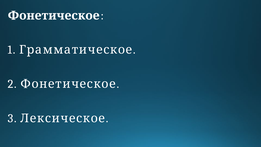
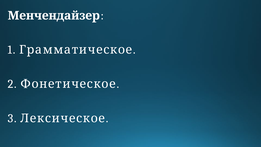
Фонетическое: Фонетическое -> Менчендайзер (54, 16)
